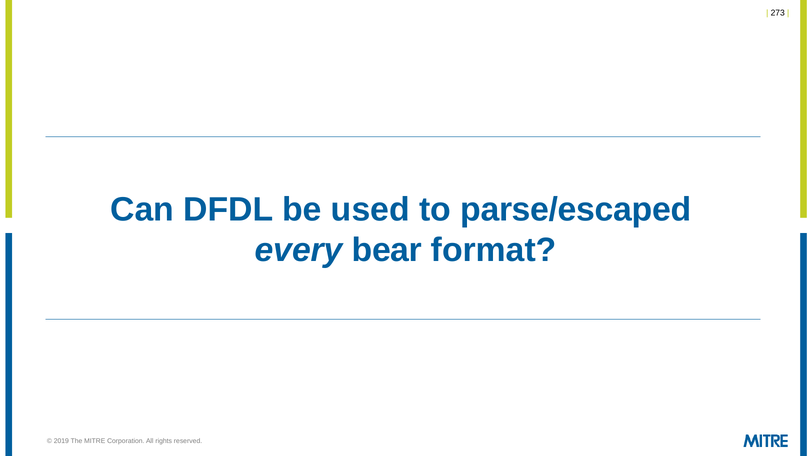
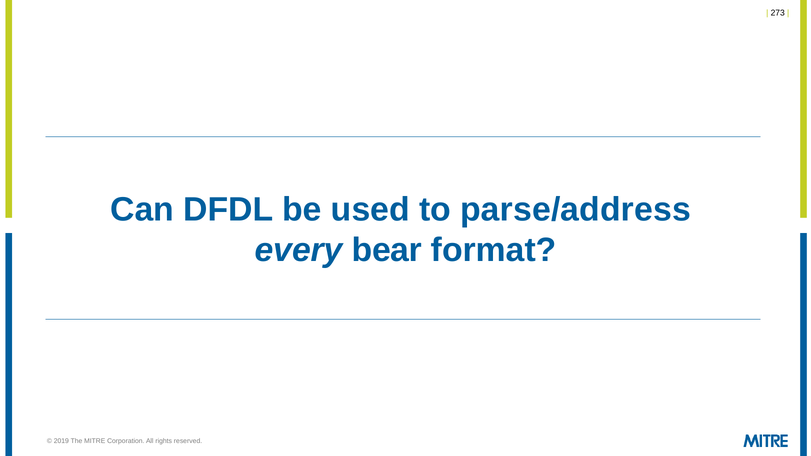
parse/escaped: parse/escaped -> parse/address (576, 210)
